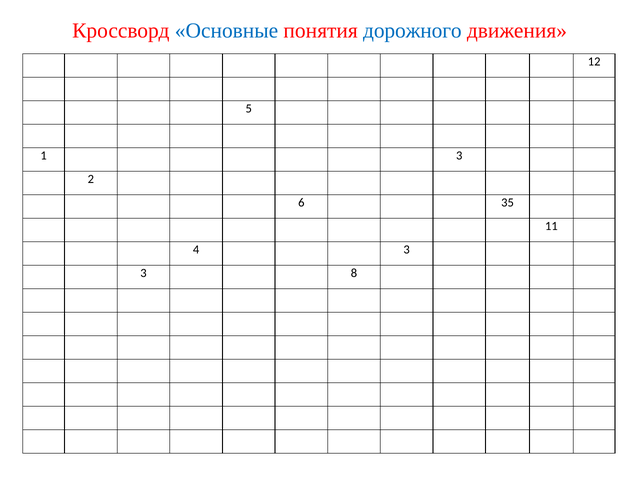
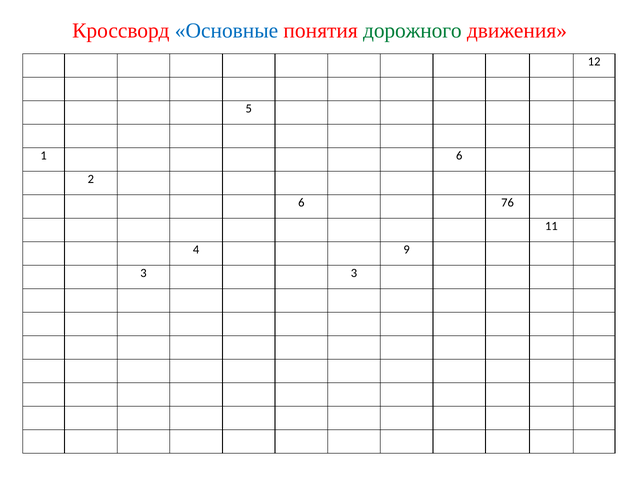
дорожного colour: blue -> green (412, 31)
1 3: 3 -> 6 (459, 156)
35: 35 -> 76 (508, 203)
4 3: 3 -> 9 (407, 250)
3 8: 8 -> 3 (354, 273)
